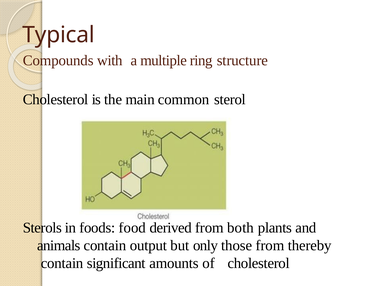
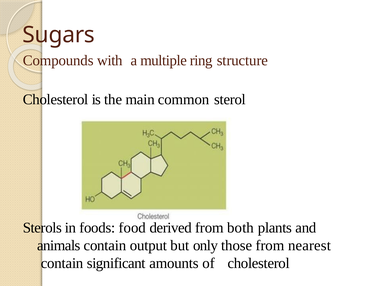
Typical: Typical -> Sugars (59, 35)
thereby: thereby -> nearest (310, 245)
